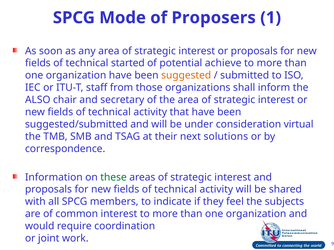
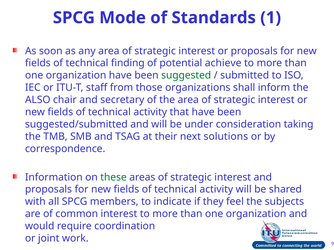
Proposers: Proposers -> Standards (214, 18)
started: started -> finding (128, 63)
suggested colour: orange -> green (186, 75)
virtual: virtual -> taking (299, 124)
